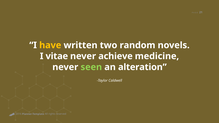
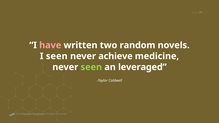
have colour: yellow -> pink (50, 45)
I vitae: vitae -> seen (57, 56)
alteration: alteration -> leveraged (142, 67)
